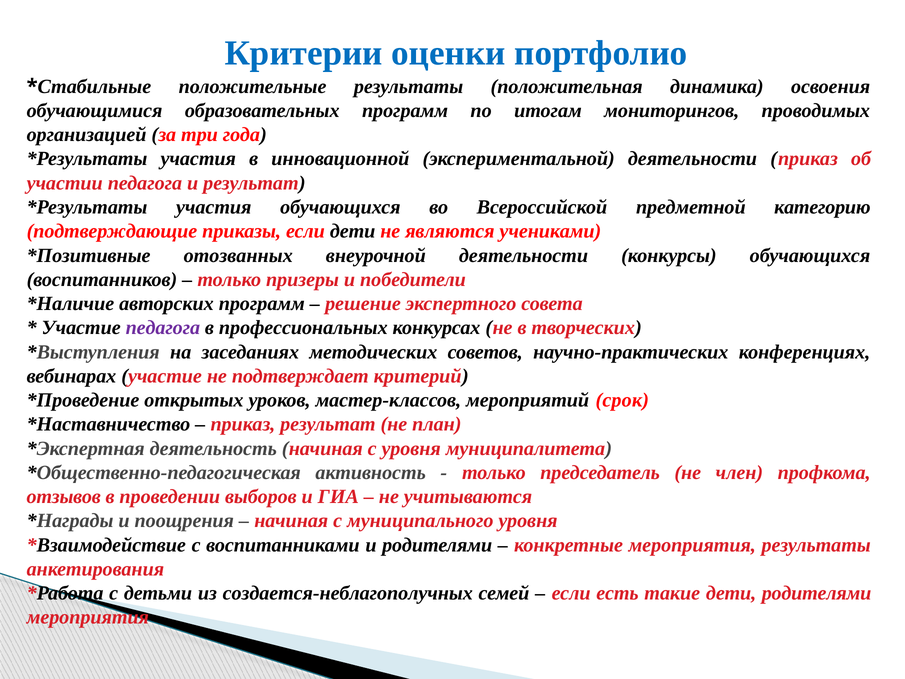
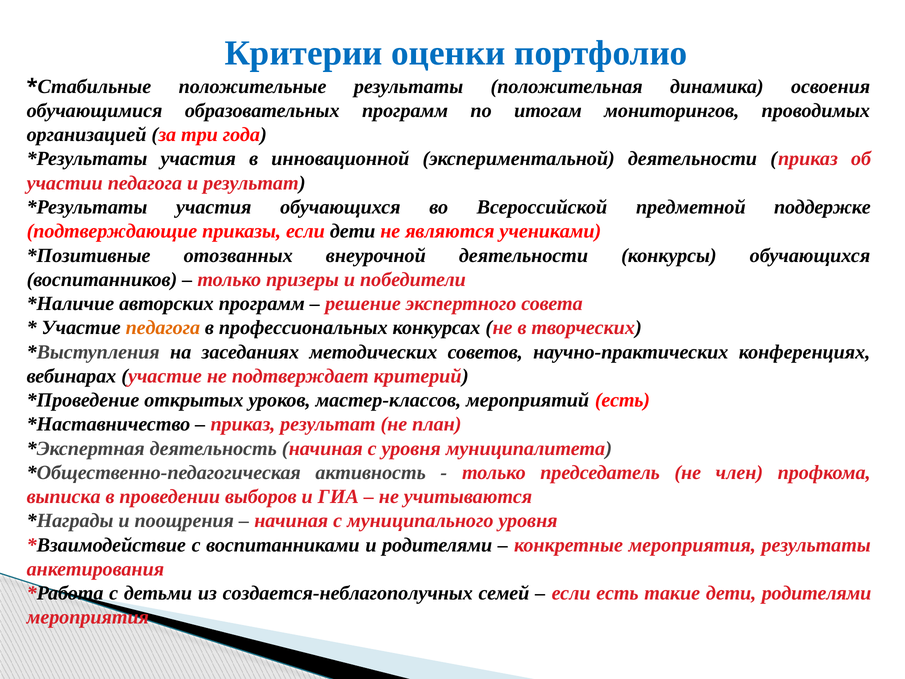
категорию: категорию -> поддержке (822, 207)
педагога colour: purple -> orange (163, 328)
мероприятий срок: срок -> есть (622, 400)
отзывов: отзывов -> выписка (64, 496)
